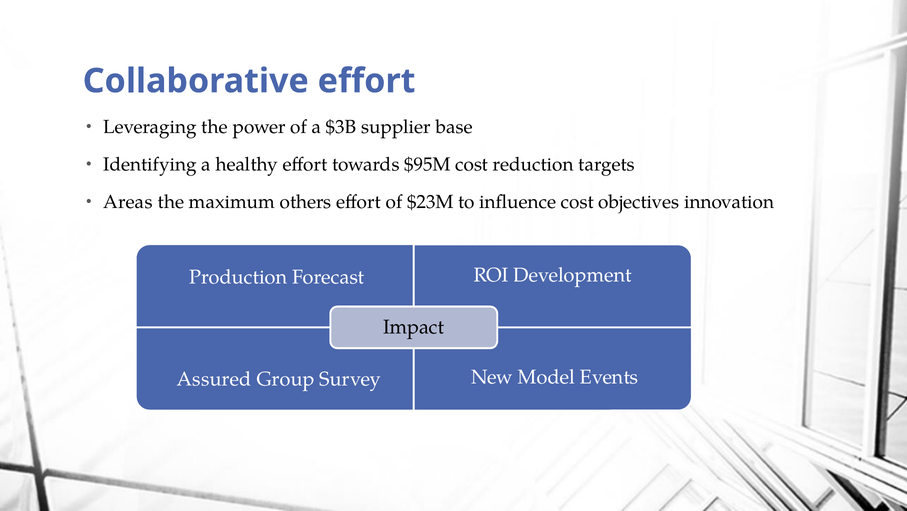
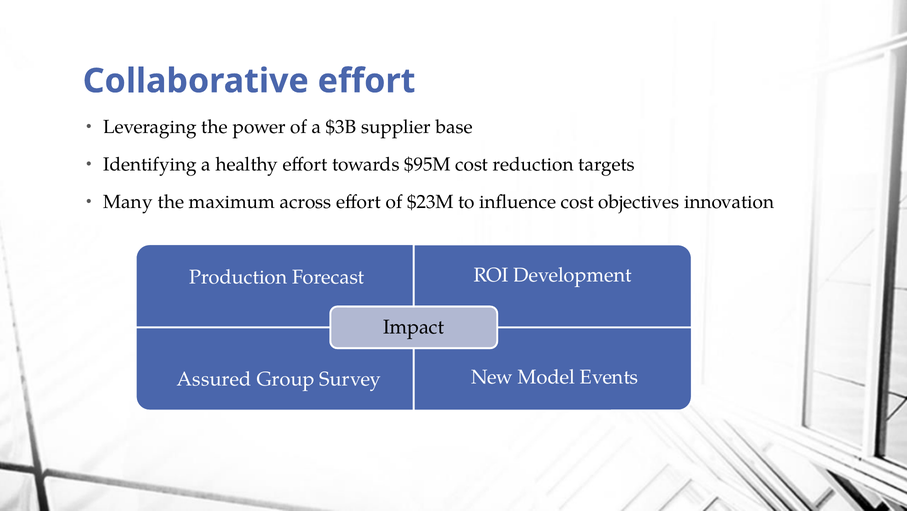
Areas: Areas -> Many (128, 202)
others: others -> across (306, 202)
